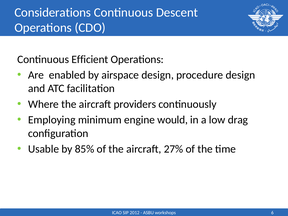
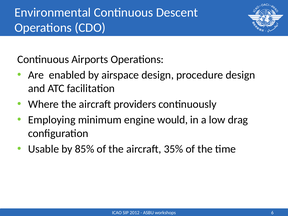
Considerations: Considerations -> Environmental (53, 12)
Efficient: Efficient -> Airports (90, 59)
27%: 27% -> 35% (173, 149)
